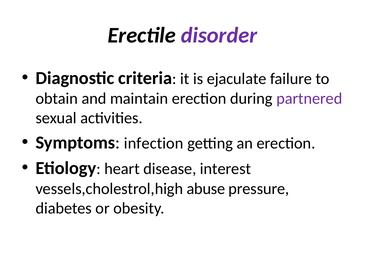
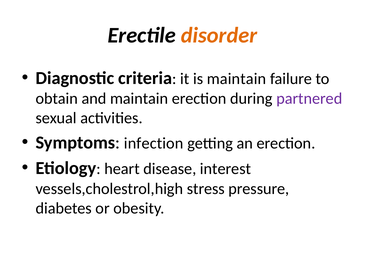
disorder colour: purple -> orange (219, 35)
is ejaculate: ejaculate -> maintain (237, 79)
abuse: abuse -> stress (206, 189)
